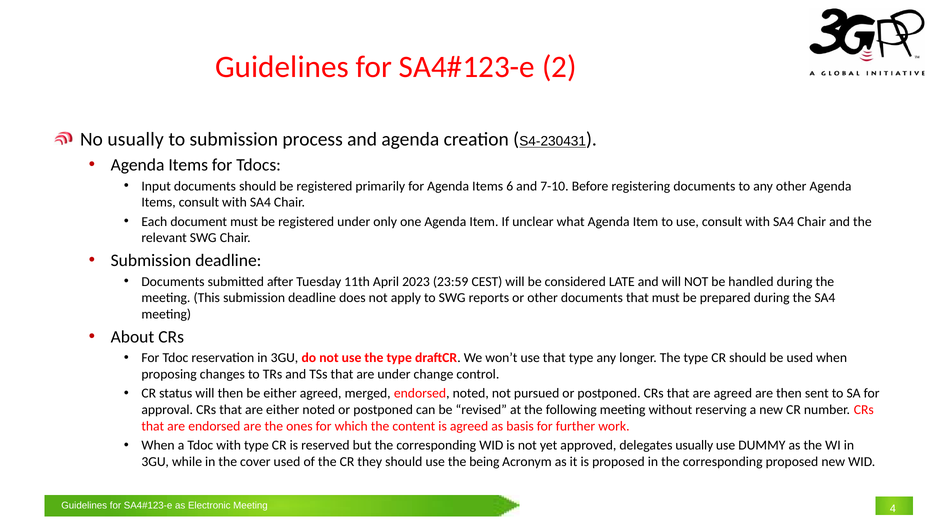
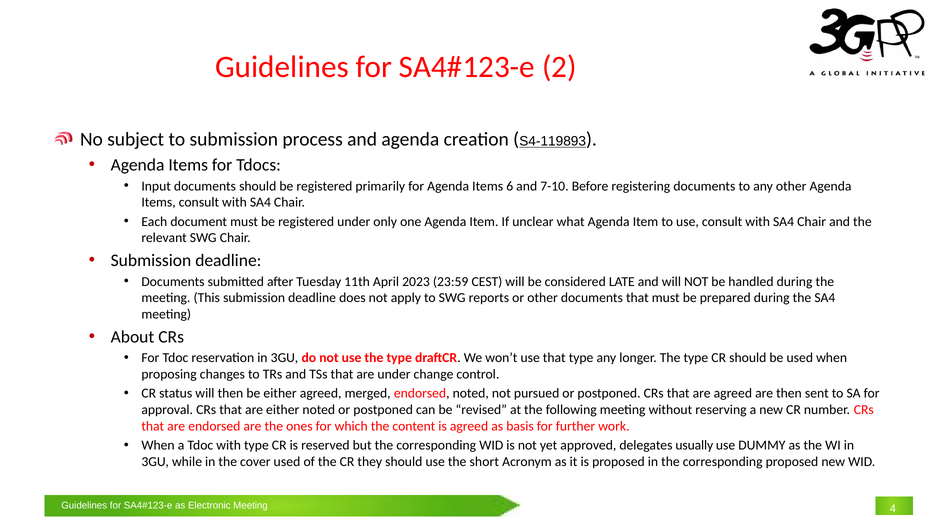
No usually: usually -> subject (136, 139)
S4-230431: S4-230431 -> S4-119893 (553, 141)
being: being -> short (484, 462)
